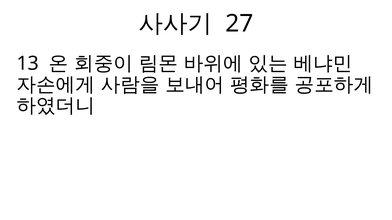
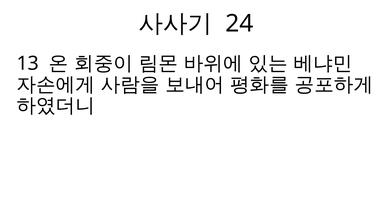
27: 27 -> 24 (239, 24)
